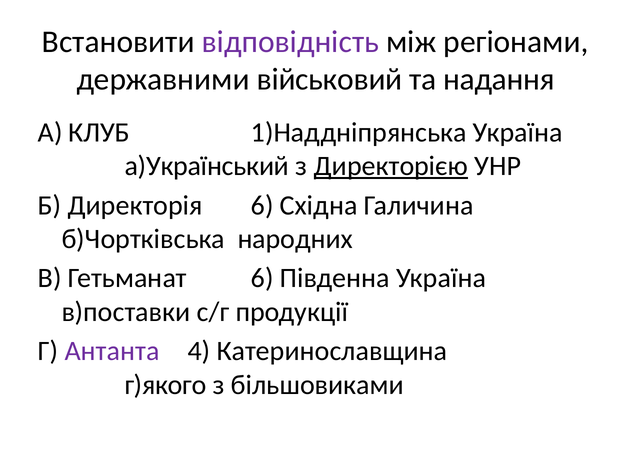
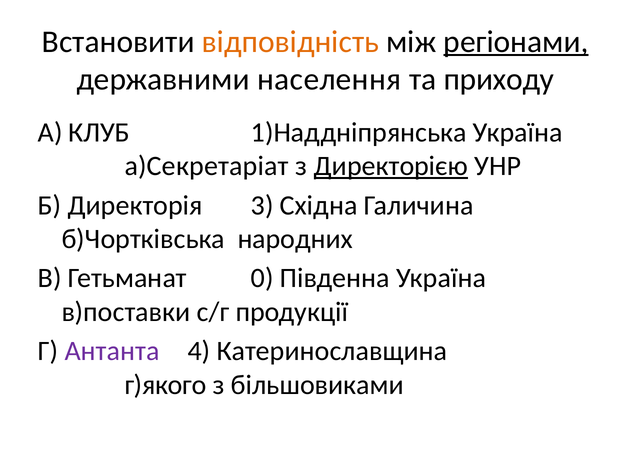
відповідність colour: purple -> orange (290, 42)
регіонами underline: none -> present (516, 42)
військовий: військовий -> населення (329, 80)
надання: надання -> приходу (499, 80)
а)Український: а)Український -> а)Секретаріат (207, 166)
Директорія 6: 6 -> 3 (262, 205)
Гетьманат 6: 6 -> 0 (262, 278)
